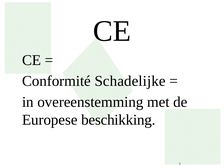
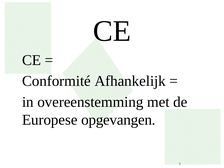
Schadelijke: Schadelijke -> Afhankelijk (130, 81)
beschikking: beschikking -> opgevangen (118, 120)
